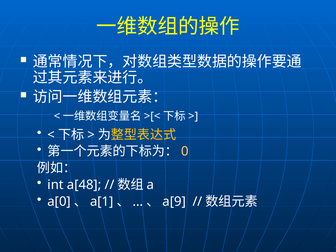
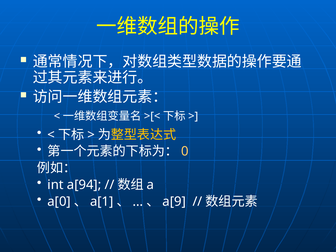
a[48: a[48 -> a[94 (84, 185)
